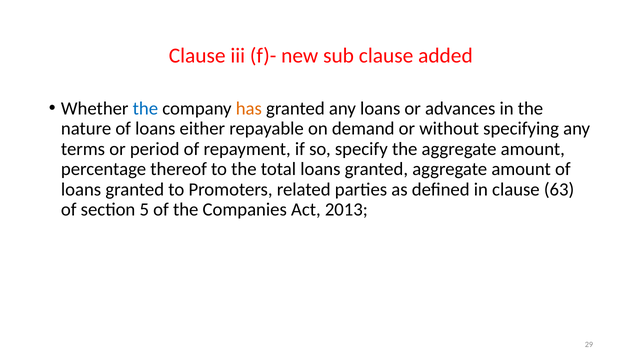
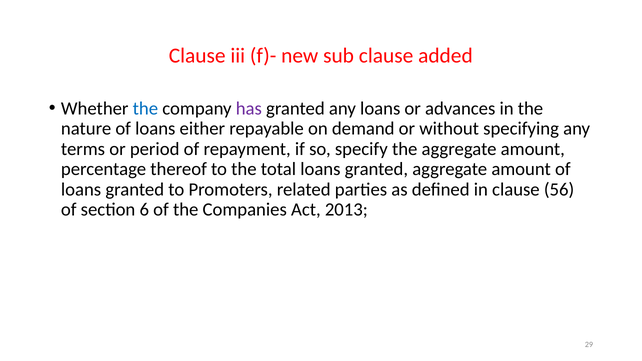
has colour: orange -> purple (249, 109)
63: 63 -> 56 (559, 189)
5: 5 -> 6 (144, 210)
